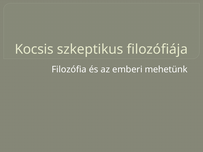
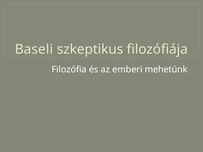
Kocsis: Kocsis -> Baseli (34, 49)
